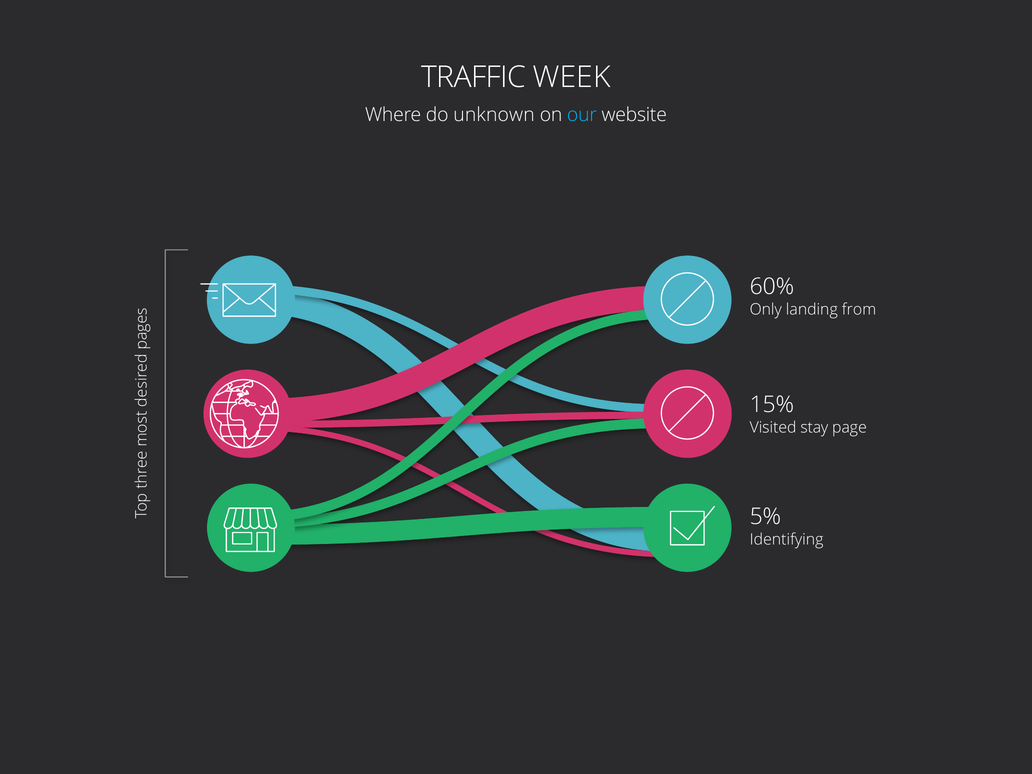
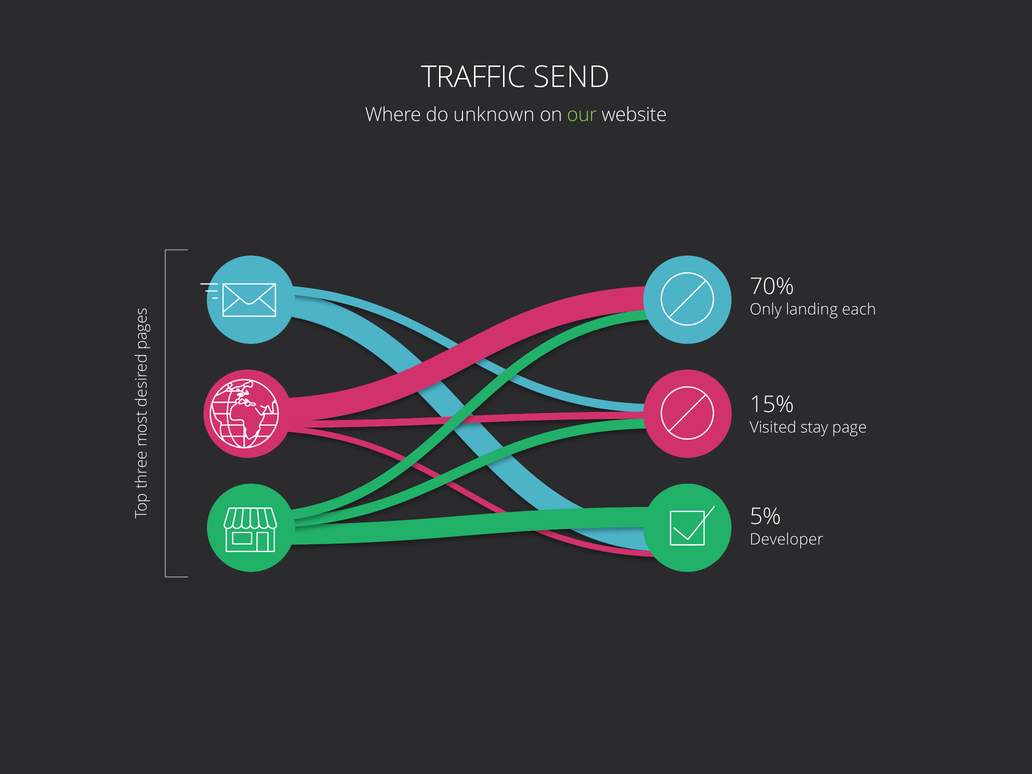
WEEK: WEEK -> SEND (572, 77)
our colour: light blue -> light green (582, 115)
60%: 60% -> 70% (772, 287)
from: from -> each (859, 310)
Identifying: Identifying -> Developer (786, 540)
